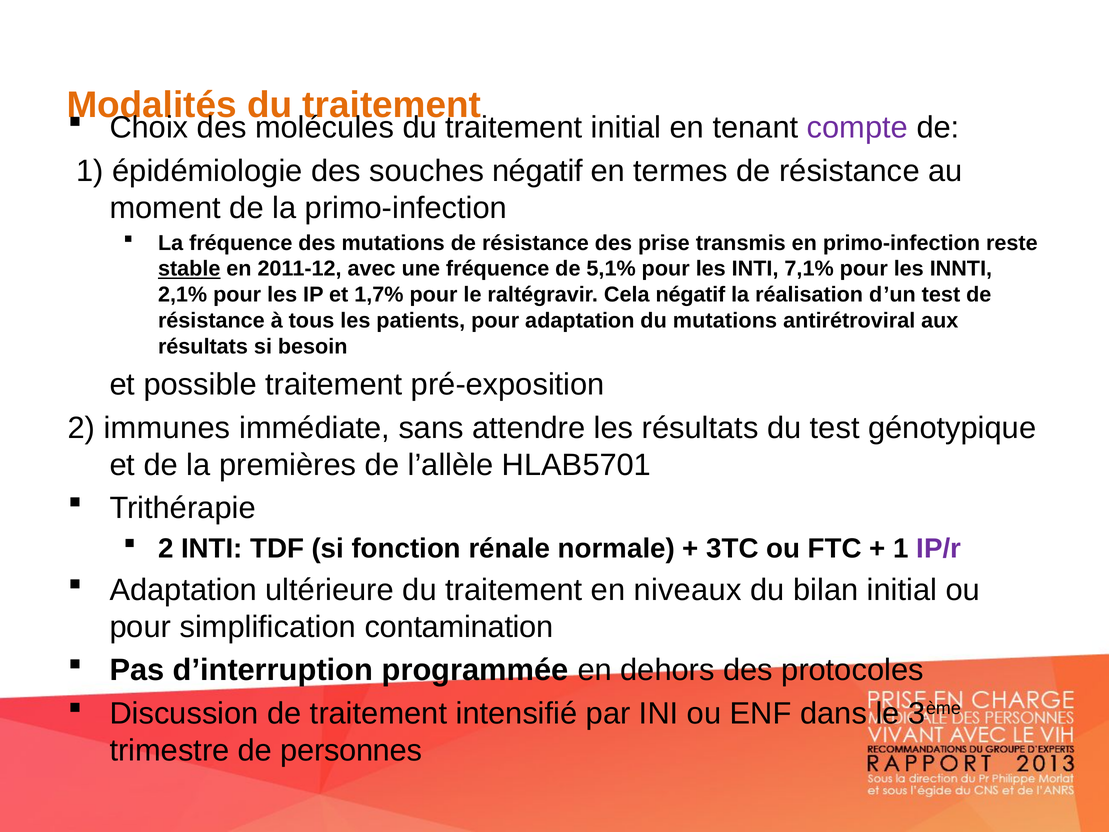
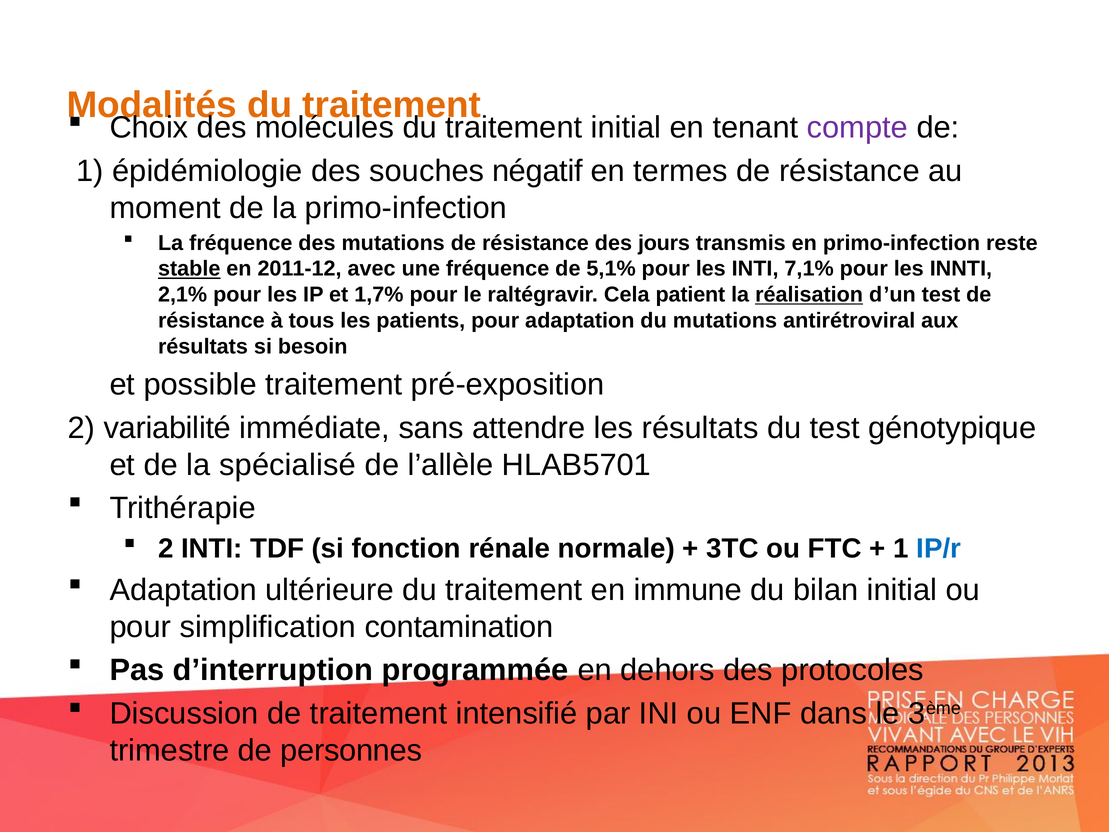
prise: prise -> jours (664, 243)
Cela négatif: négatif -> patient (690, 295)
réalisation underline: none -> present (809, 295)
immunes: immunes -> variabilité (167, 428)
premières: premières -> spécialisé (288, 465)
IP/r colour: purple -> blue (939, 548)
niveaux: niveaux -> immune (688, 590)
